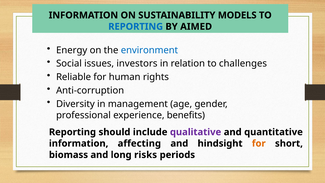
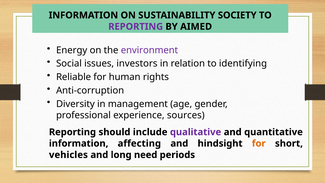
MODELS: MODELS -> SOCIETY (237, 15)
REPORTING colour: blue -> purple (136, 27)
environment colour: blue -> purple (149, 50)
challenges: challenges -> identifying (243, 64)
benefits: benefits -> sources (186, 115)
biomass: biomass -> vehicles (68, 155)
risks: risks -> need (146, 155)
